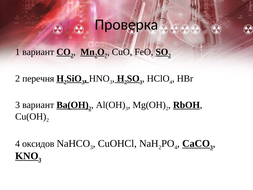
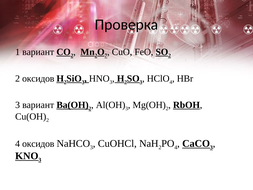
2 перечня: перечня -> оксидов (38, 78)
